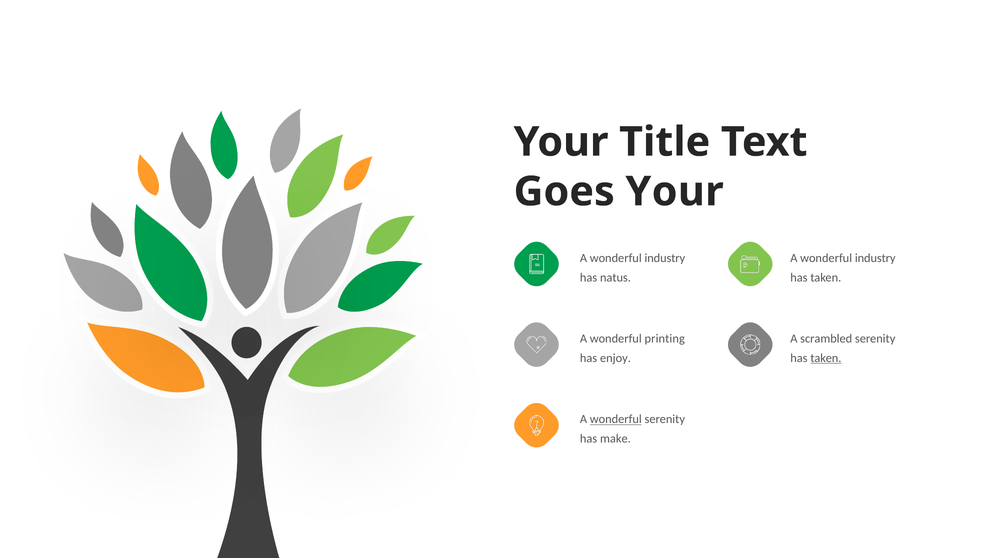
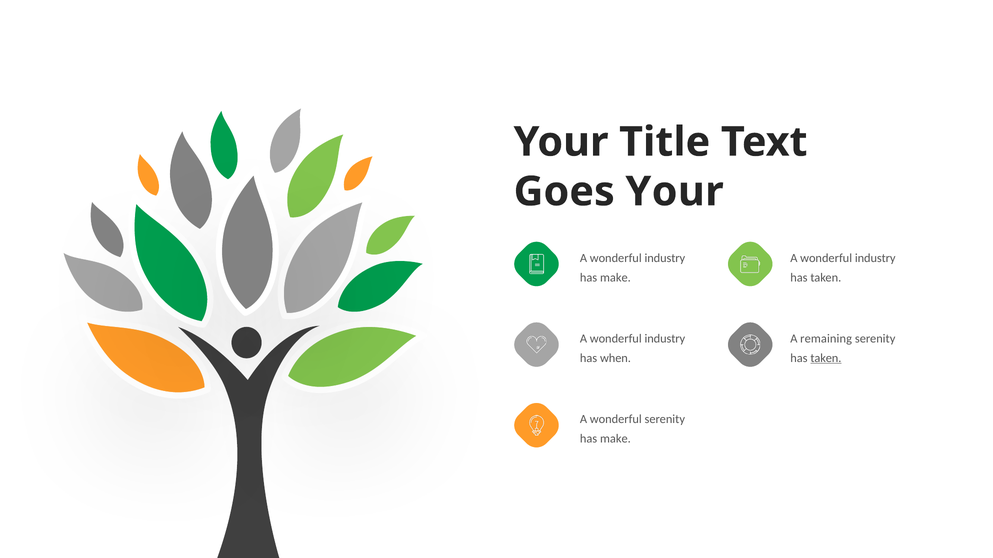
natus: natus -> make (615, 278)
printing: printing -> industry (665, 339)
scrambled: scrambled -> remaining (826, 339)
enjoy: enjoy -> when (615, 358)
wonderful underline: present -> none (616, 420)
